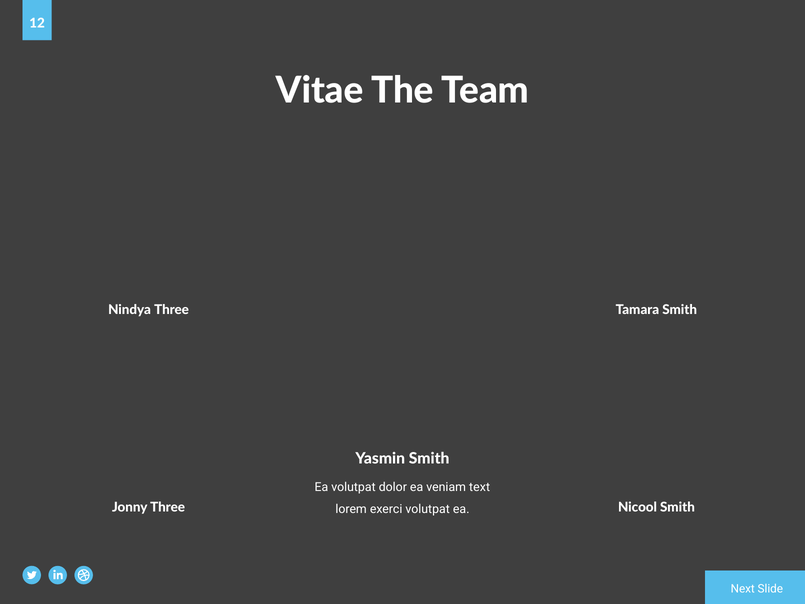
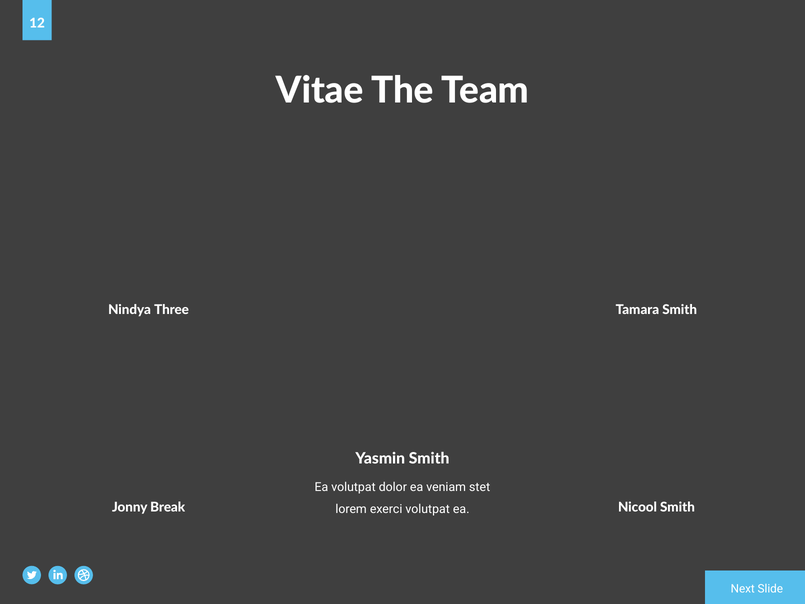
text: text -> stet (480, 487)
Jonny Three: Three -> Break (168, 507)
